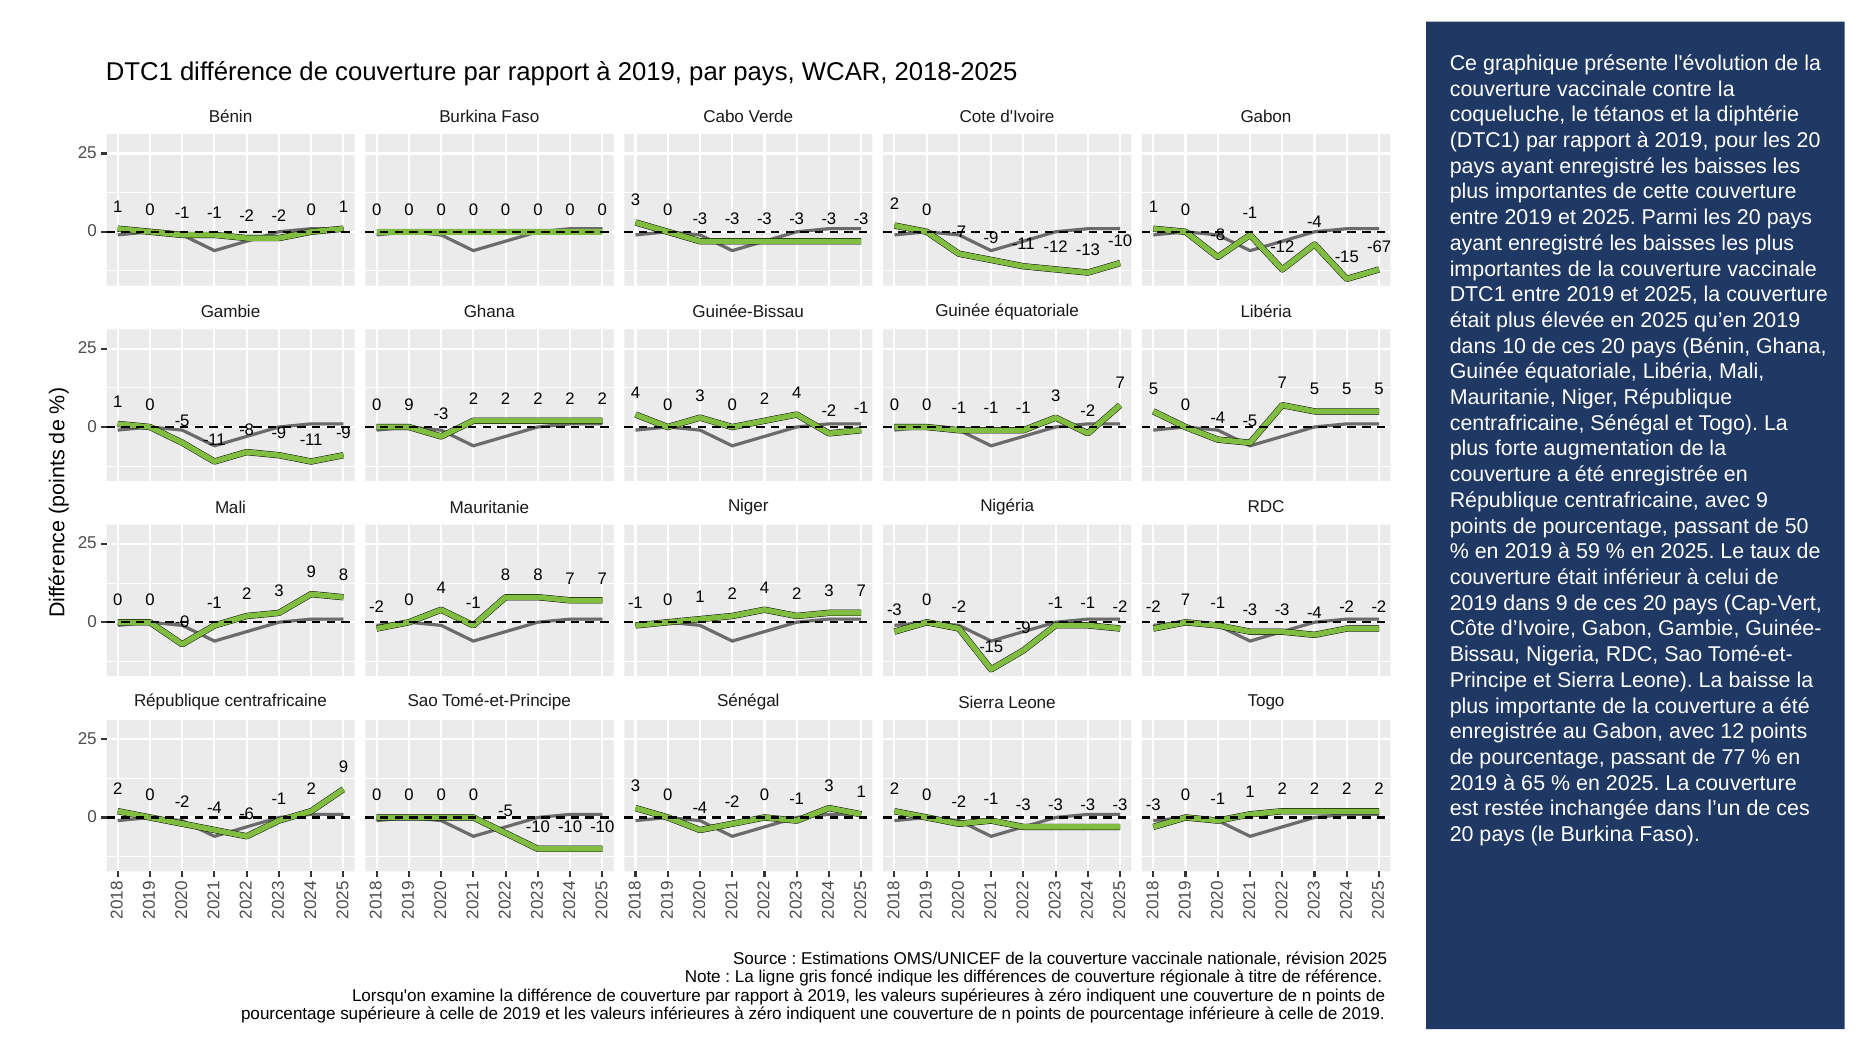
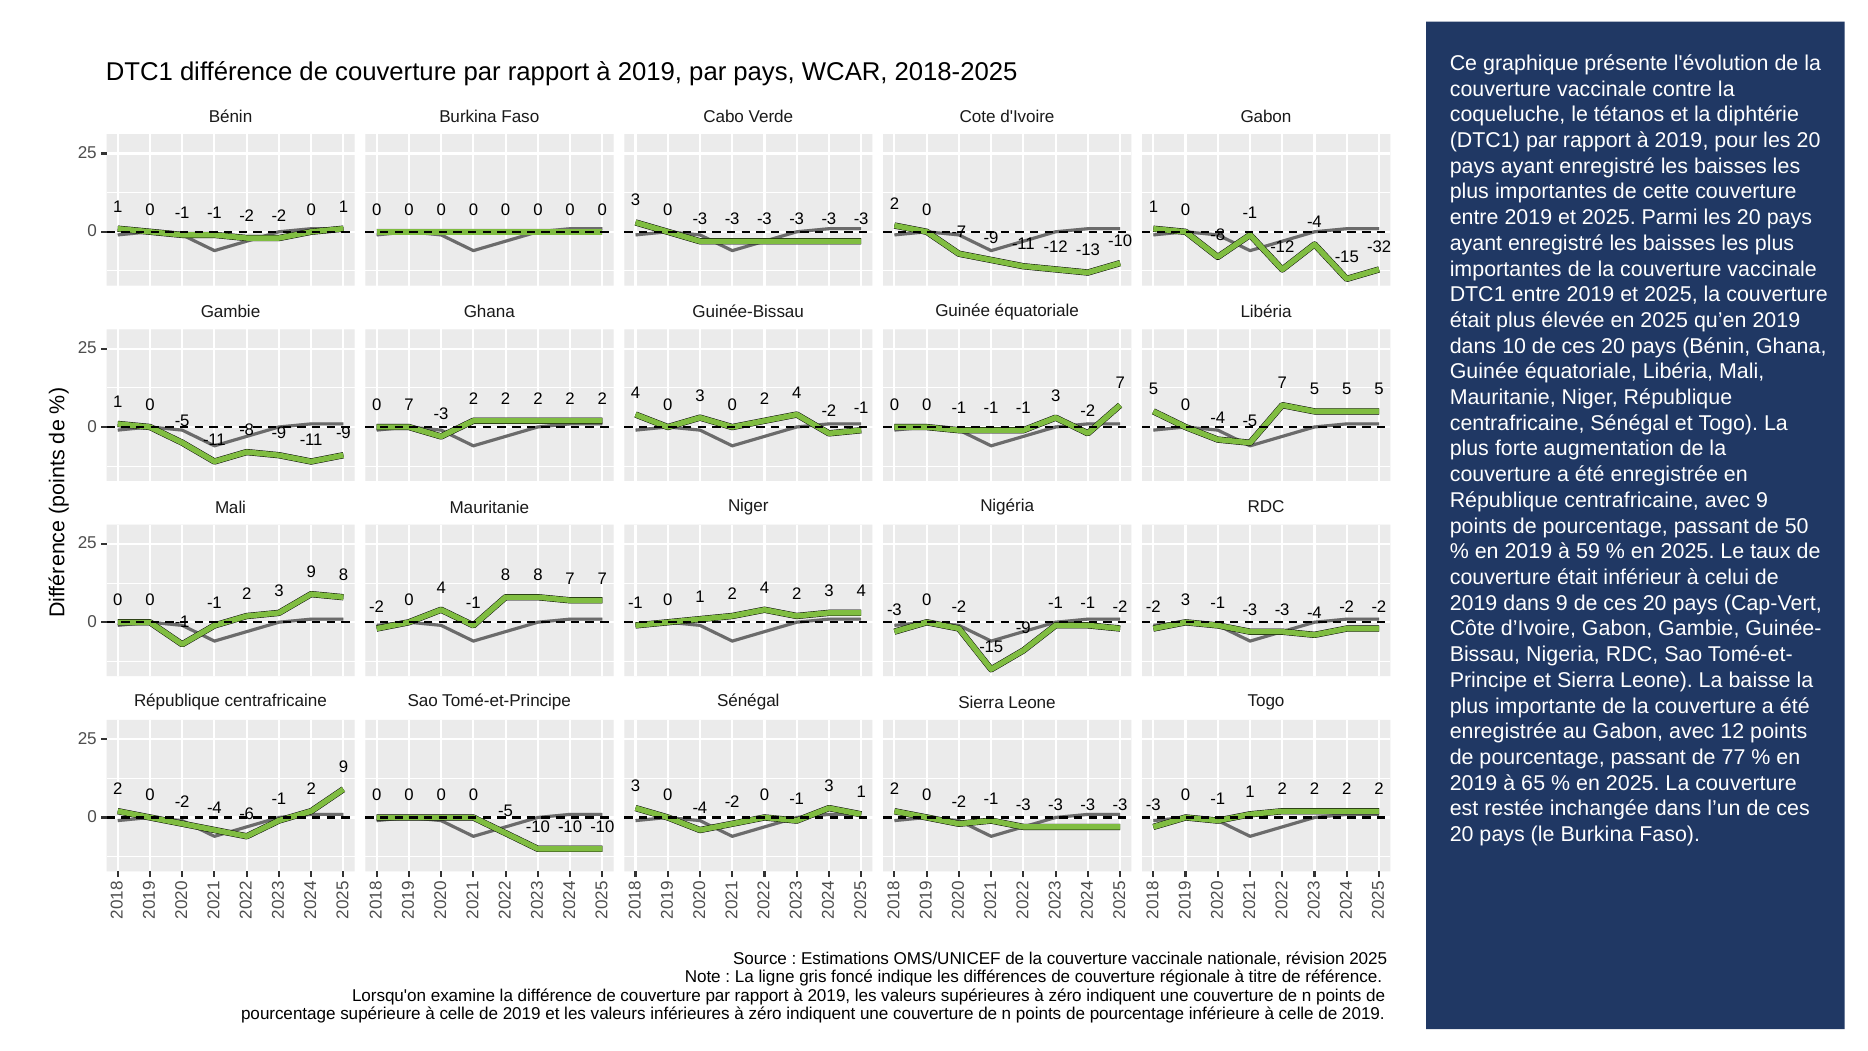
-67: -67 -> -32 (1379, 247)
0 9: 9 -> 7 (409, 405)
3 7: 7 -> 4 (861, 591)
7: 7 -> 3 (1186, 600)
-0: -0 -> -1 (182, 622)
